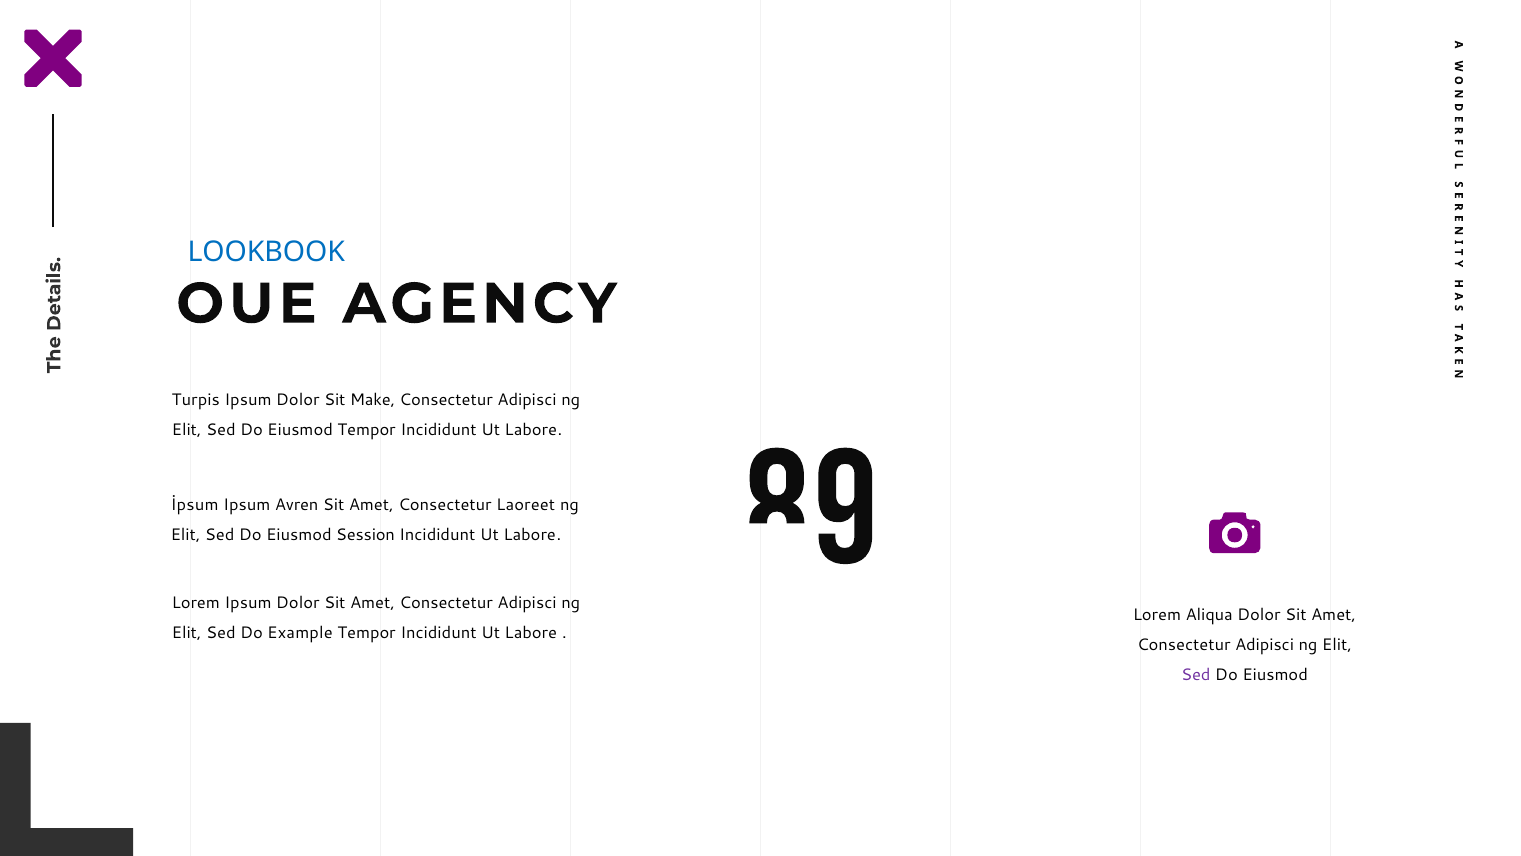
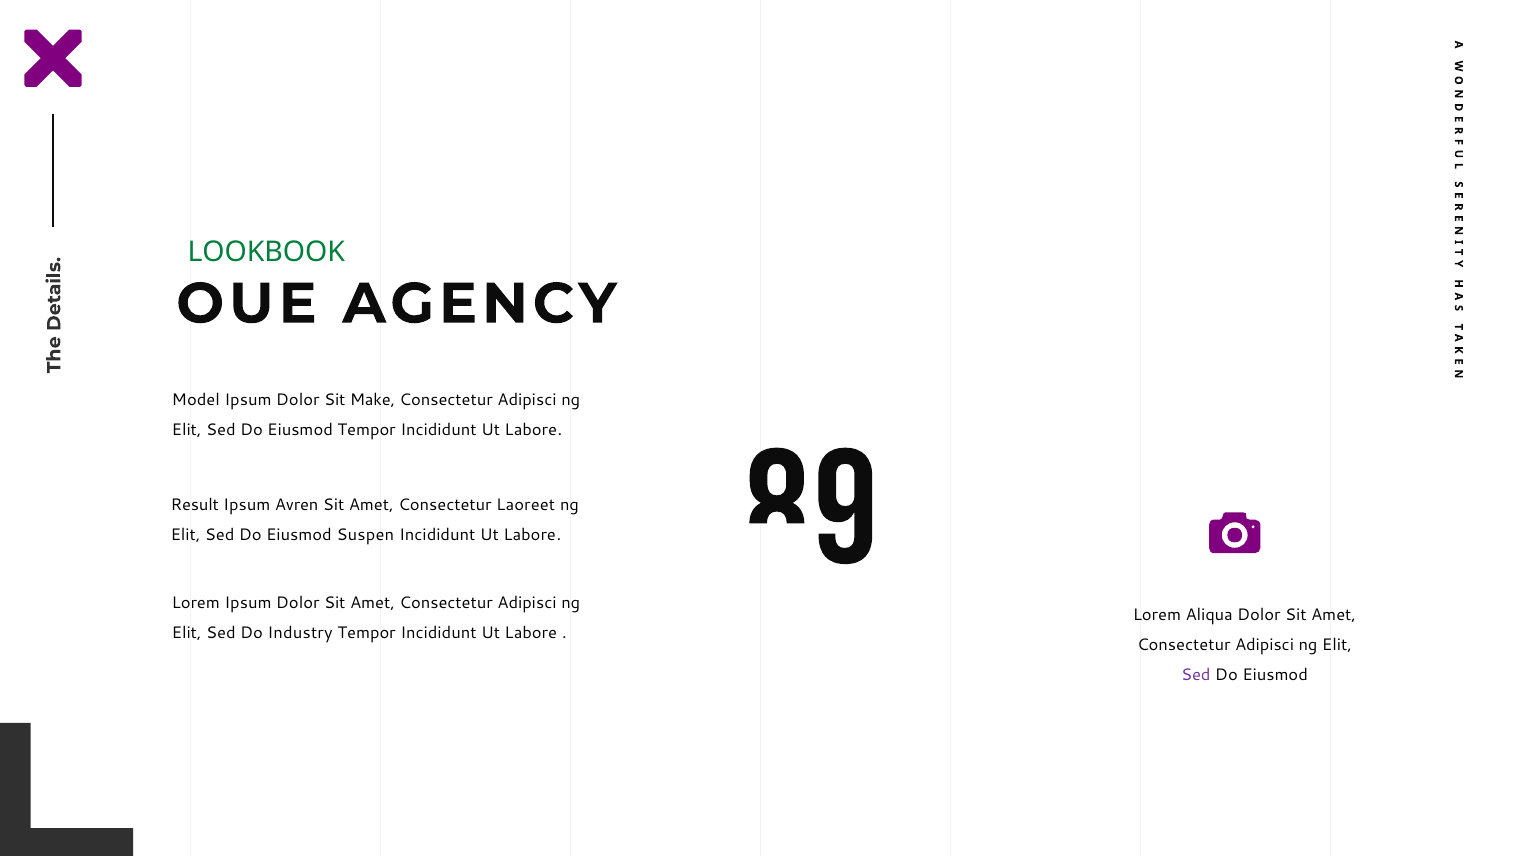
LOOKBOOK colour: blue -> green (266, 252)
Turpis: Turpis -> Model (196, 400)
İpsum: İpsum -> Result (195, 505)
Session: Session -> Suspen (365, 535)
Example: Example -> Industry (300, 633)
